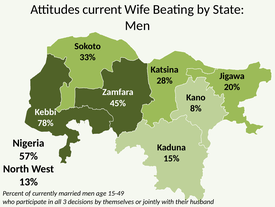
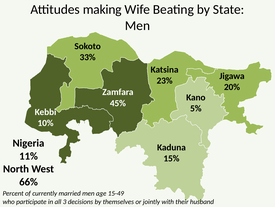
current: current -> making (102, 9)
28%: 28% -> 23% (165, 80)
8%: 8% -> 5% (196, 108)
78%: 78% -> 10% (46, 123)
57%: 57% -> 11% (29, 156)
13%: 13% -> 66% (29, 181)
